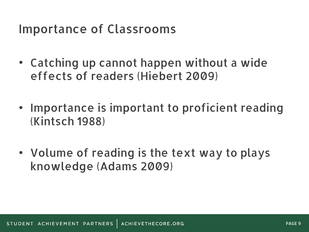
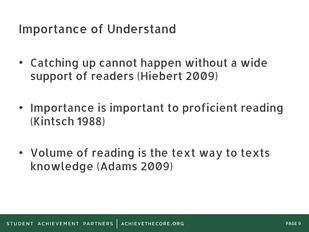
Classrooms: Classrooms -> Understand (142, 29)
effects: effects -> support (51, 76)
plays: plays -> texts (255, 153)
